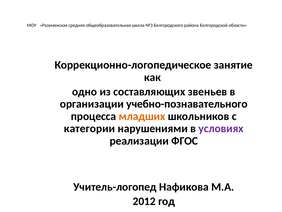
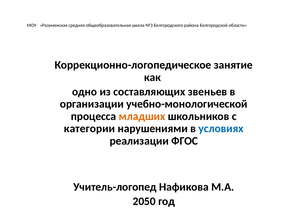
учебно-познавательного: учебно-познавательного -> учебно-монологической (187, 104)
условиях colour: purple -> blue (221, 128)
2012: 2012 -> 2050 (144, 201)
